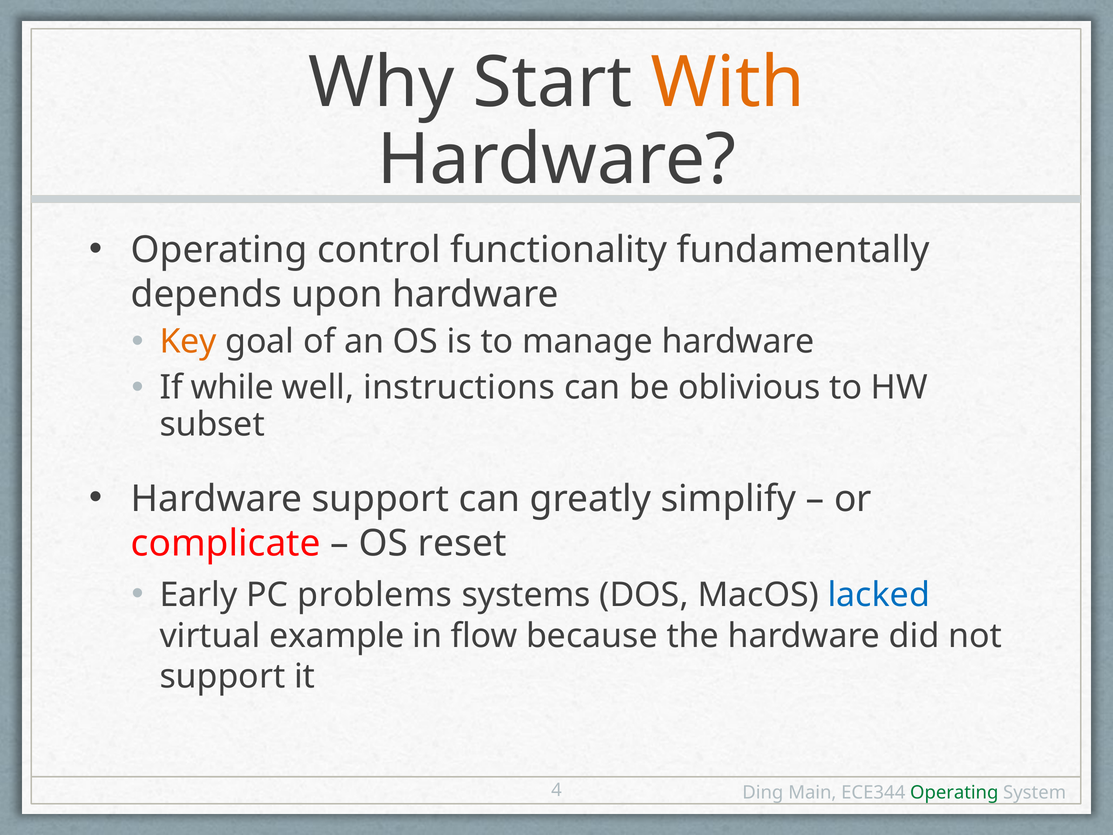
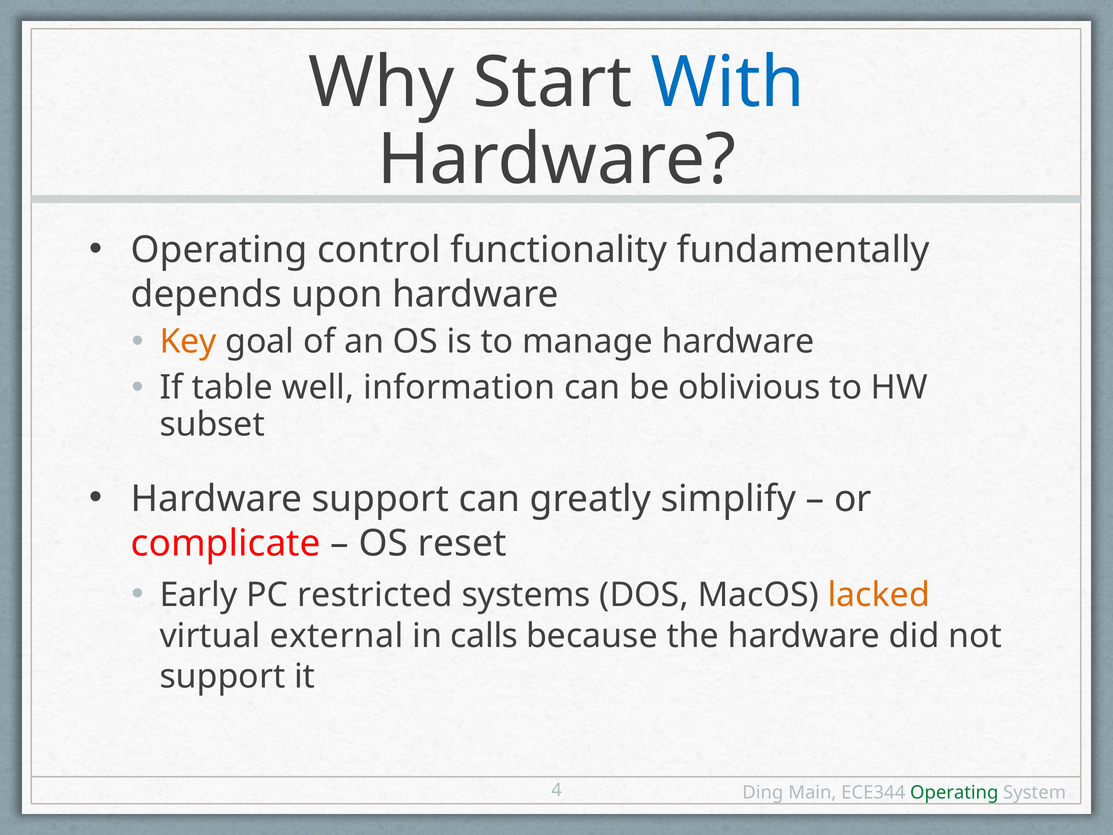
With colour: orange -> blue (728, 83)
while: while -> table (232, 388)
instructions: instructions -> information (459, 388)
problems: problems -> restricted (375, 595)
lacked colour: blue -> orange (879, 595)
example: example -> external (336, 636)
flow: flow -> calls (484, 636)
